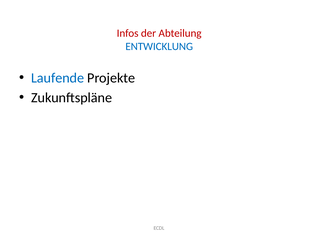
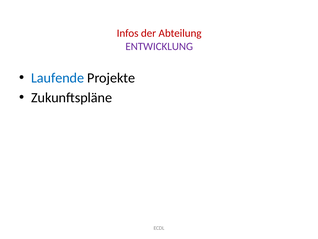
ENTWICKLUNG colour: blue -> purple (159, 46)
